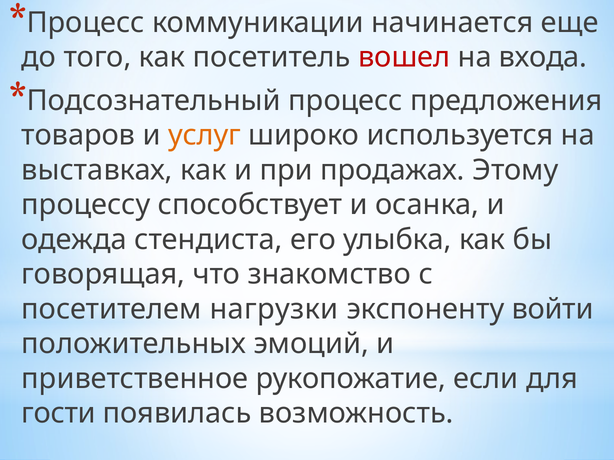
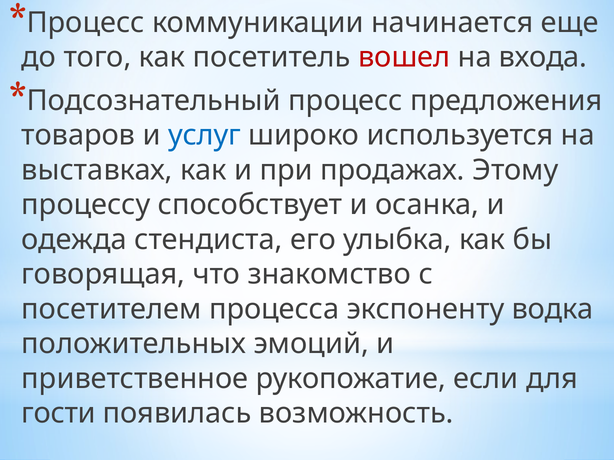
услуг colour: orange -> blue (205, 136)
нагрузки: нагрузки -> процесса (274, 309)
войти: войти -> водка (553, 309)
